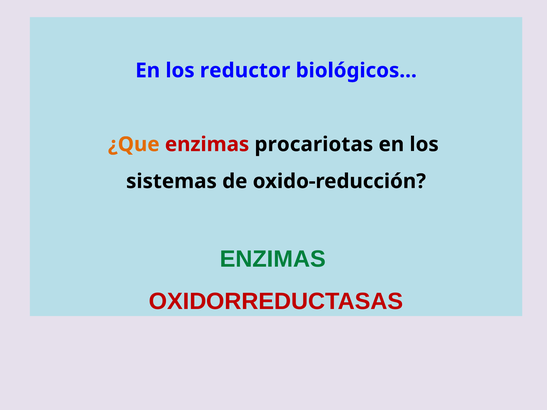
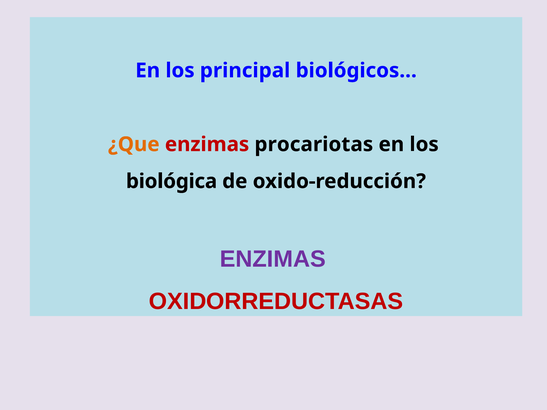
reductor: reductor -> principal (245, 71)
sistemas: sistemas -> biológica (172, 181)
ENZIMAS colour: green -> purple (273, 259)
